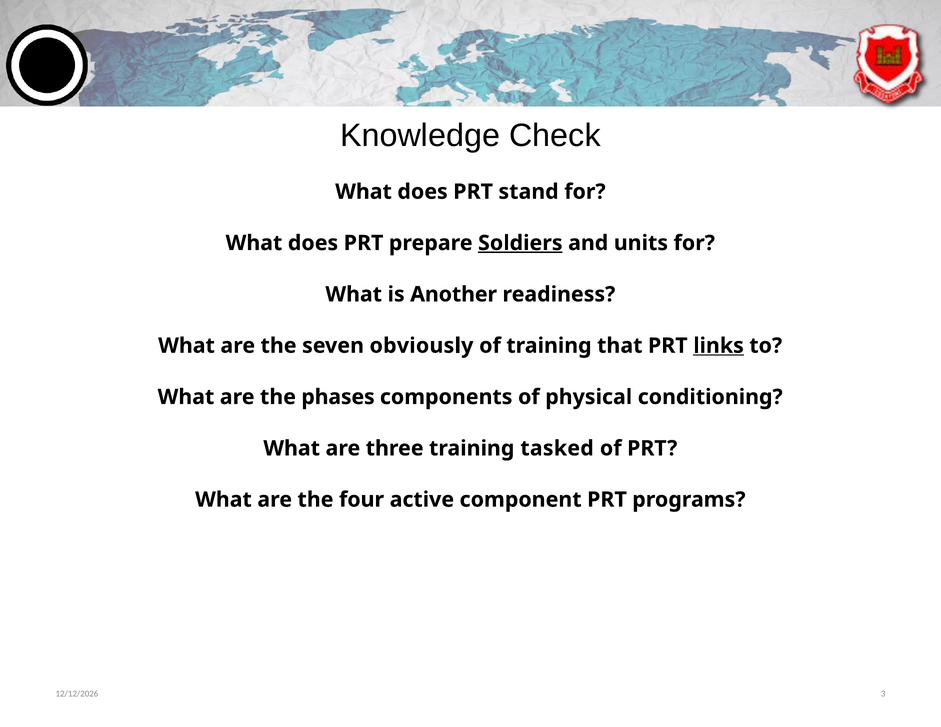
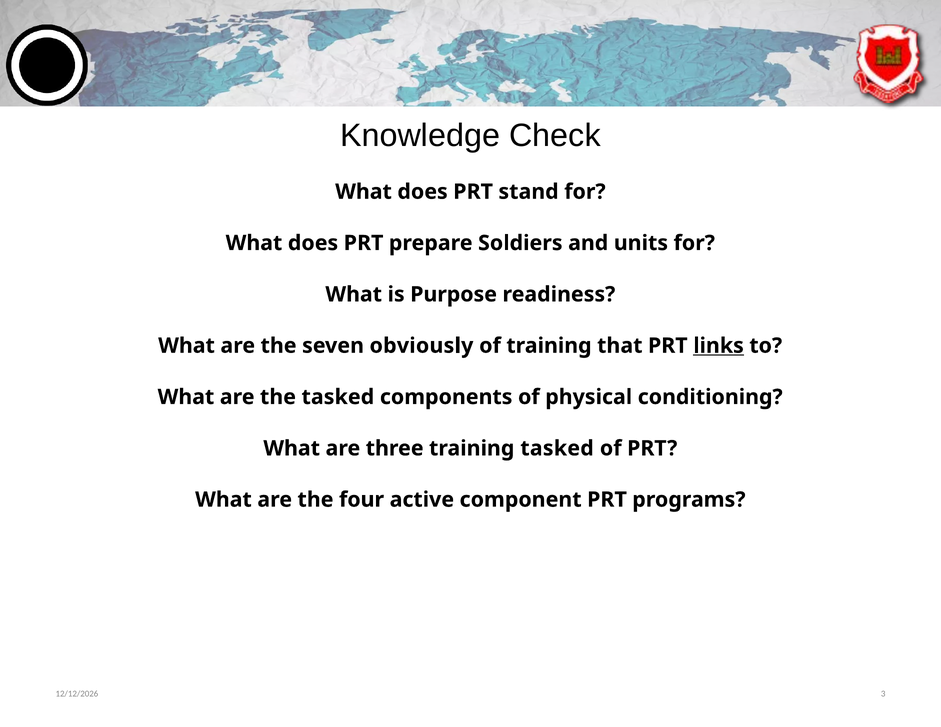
Soldiers underline: present -> none (520, 243)
Another: Another -> Purpose (454, 294)
the phases: phases -> tasked (338, 397)
